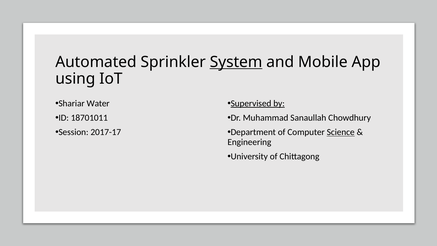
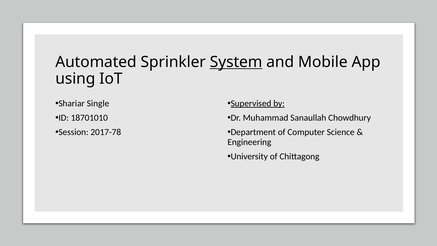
Water: Water -> Single (98, 103)
18701011: 18701011 -> 18701010 (89, 118)
2017-17: 2017-17 -> 2017-78 (106, 132)
Science underline: present -> none (341, 132)
